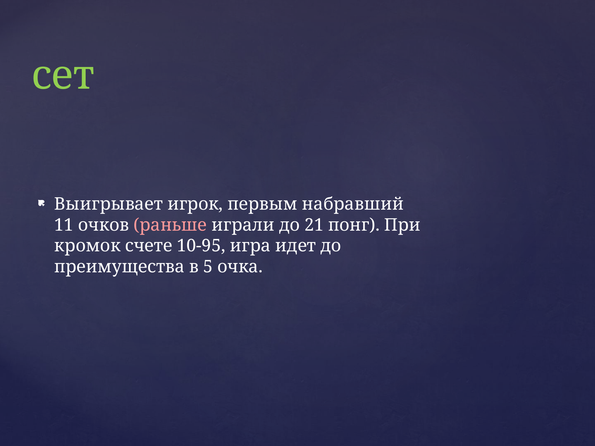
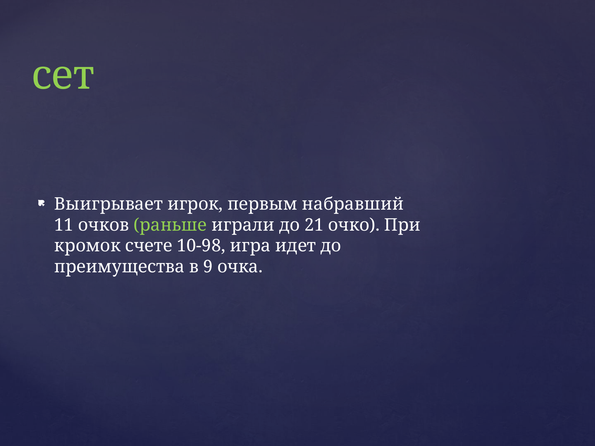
раньше colour: pink -> light green (170, 225)
понг: понг -> очко (354, 225)
10-95: 10-95 -> 10-98 (201, 246)
5: 5 -> 9 (208, 267)
